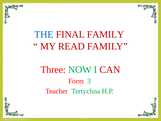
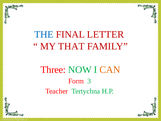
FINAL FAMILY: FAMILY -> LETTER (105, 34)
READ: READ -> THAT (71, 46)
CAN colour: red -> orange (110, 70)
